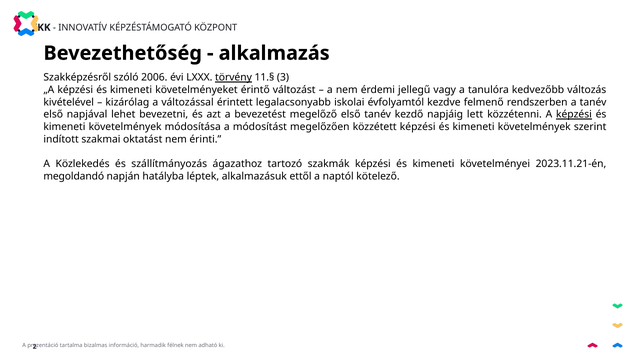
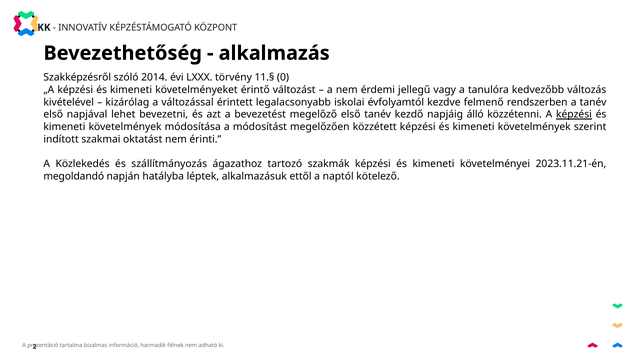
2006: 2006 -> 2014 (154, 78)
törvény underline: present -> none (233, 78)
3: 3 -> 0 (283, 78)
lett: lett -> álló (475, 115)
